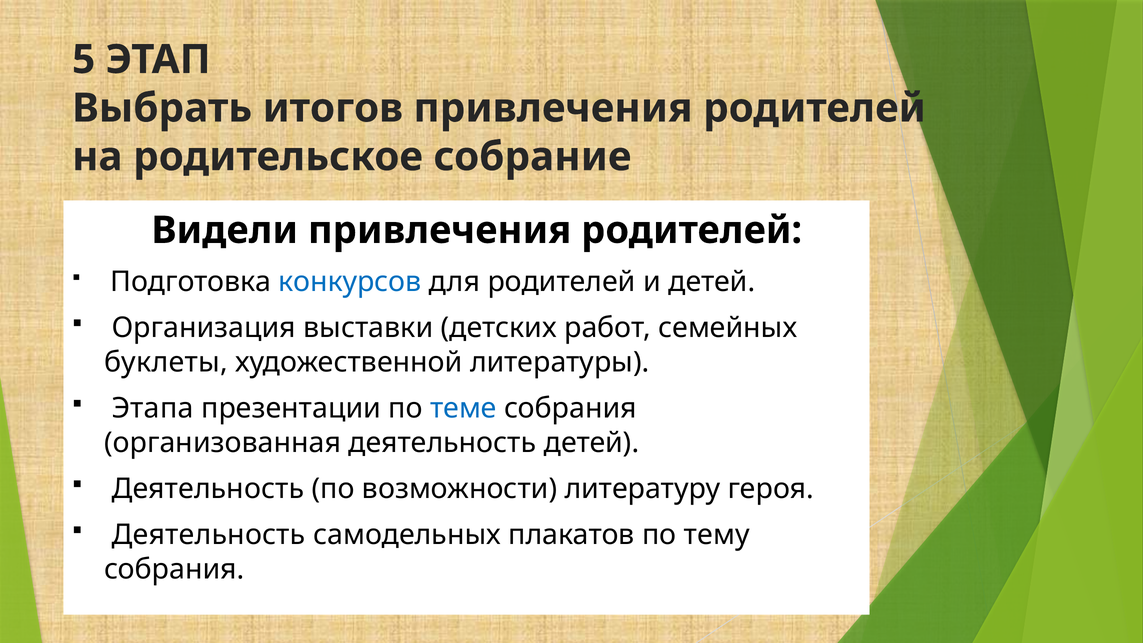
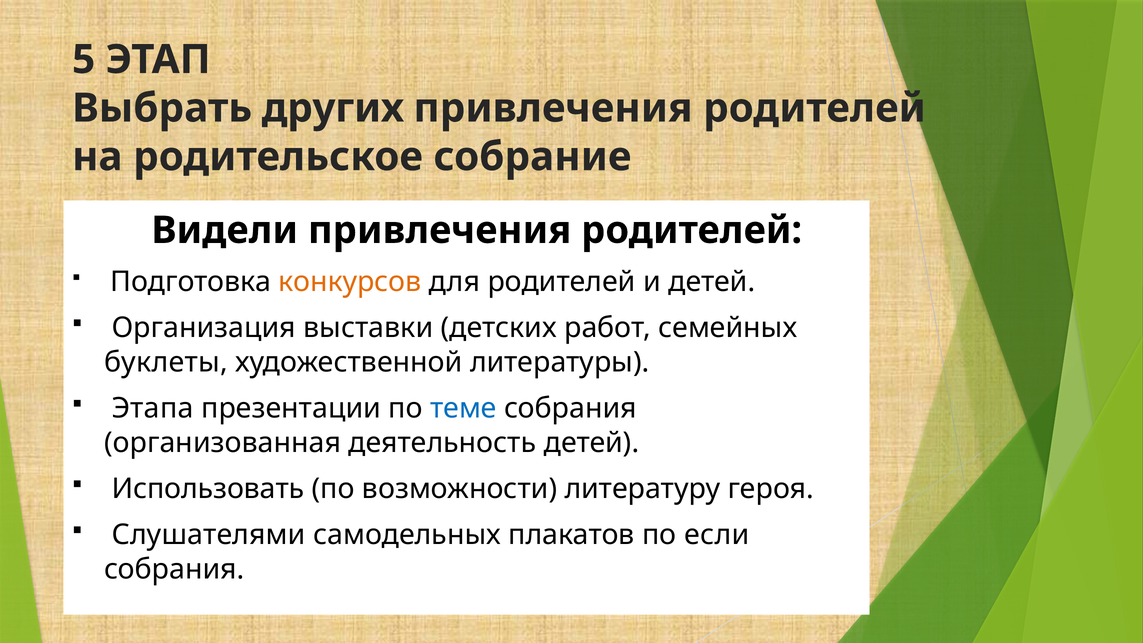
итогов: итогов -> других (333, 108)
конкурсов colour: blue -> orange (350, 282)
Деятельность: Деятельность -> Использовать (208, 489)
Деятельность: Деятельность -> Слушателями (209, 535)
тему: тему -> если (717, 535)
